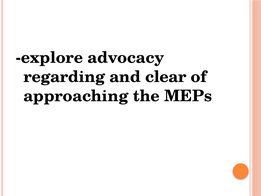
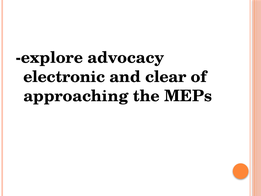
regarding: regarding -> electronic (64, 77)
